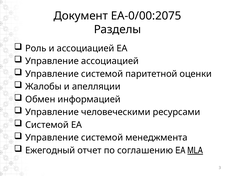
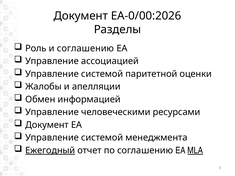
ЕА-0/00:2075: ЕА-0/00:2075 -> ЕА-0/00:2026 (146, 16)
и ассоциацией: ассоциацией -> соглашению (85, 48)
Системой: Системой -> Документ (47, 125)
Ежегодный underline: none -> present (50, 151)
